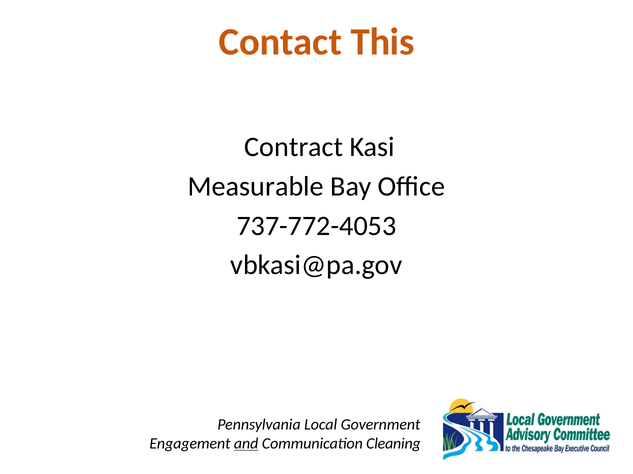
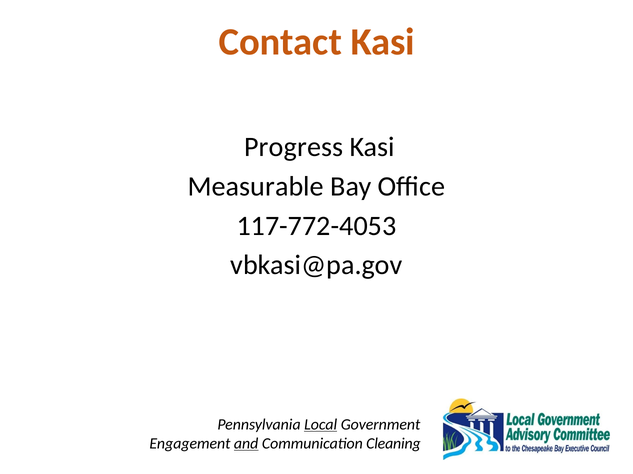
Contact This: This -> Kasi (383, 42)
Contract: Contract -> Progress (294, 147)
737-772-4053: 737-772-4053 -> 117-772-4053 (316, 226)
Local underline: none -> present (321, 425)
